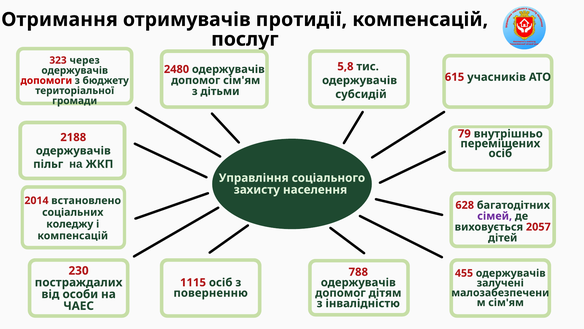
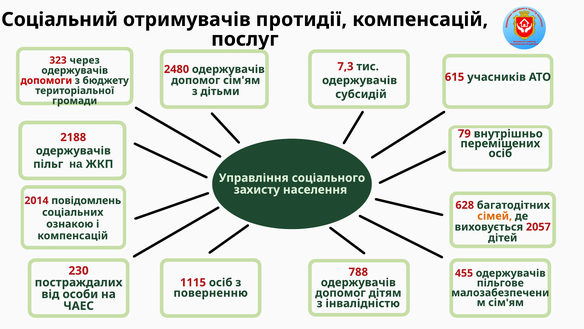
Отримання: Отримання -> Соціальний (60, 20)
5,8: 5,8 -> 7,3 (345, 66)
встановлено: встановлено -> повідомлень (86, 200)
сімей colour: purple -> orange (495, 216)
коледжу: коледжу -> ознакою (70, 224)
залучені: залучені -> пільгове (500, 283)
